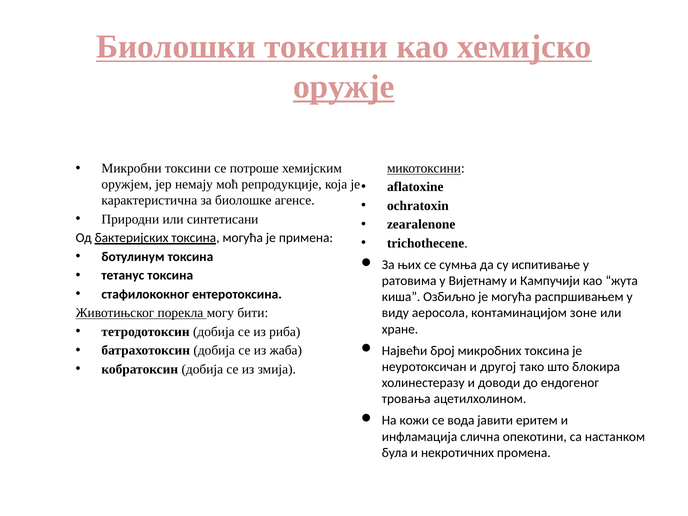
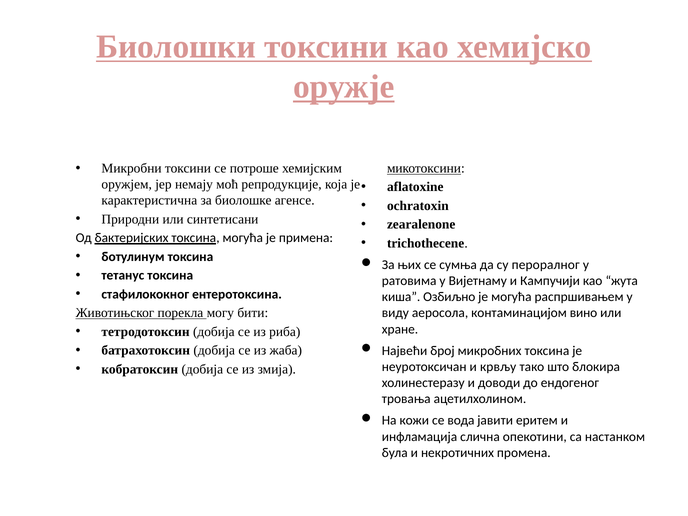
испитивање: испитивање -> пероралног (546, 265)
зоне: зоне -> вино (584, 313)
другој: другој -> крвљу (498, 367)
